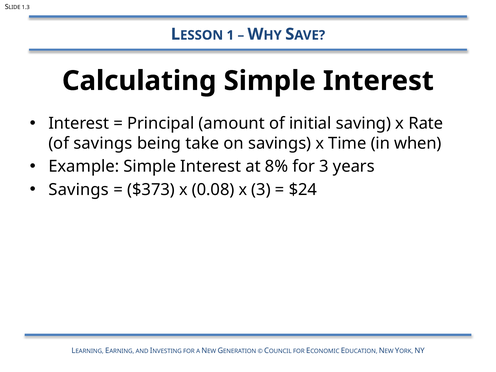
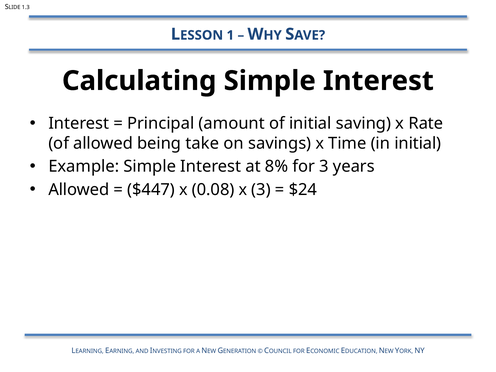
of savings: savings -> allowed (103, 143)
in when: when -> initial (418, 143)
Savings: Savings -> Allowed (79, 190)
$373: $373 -> $447 (151, 190)
